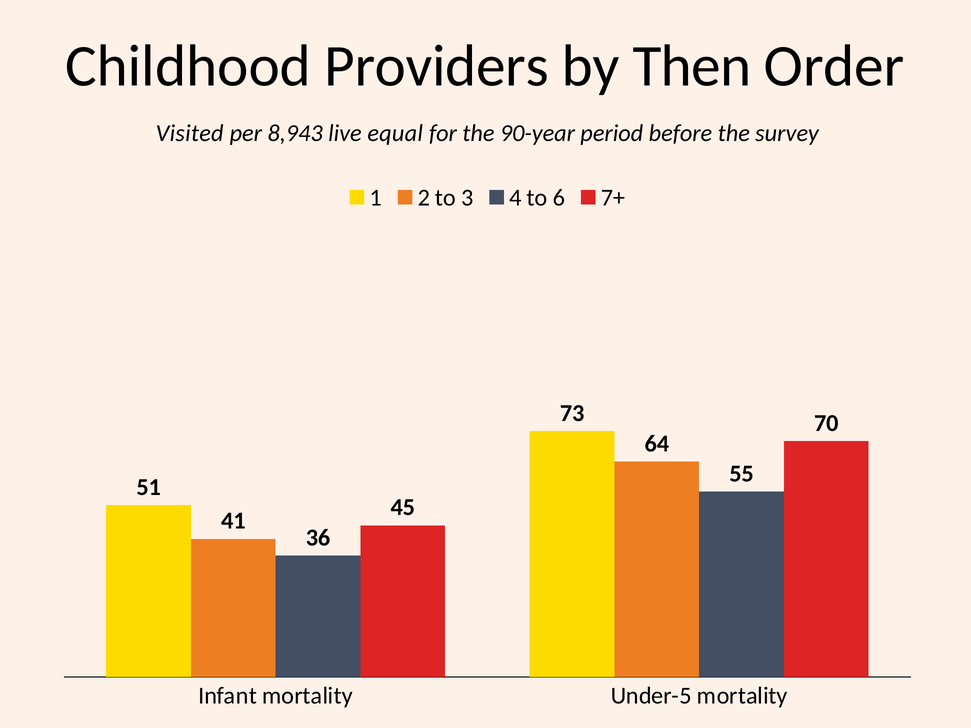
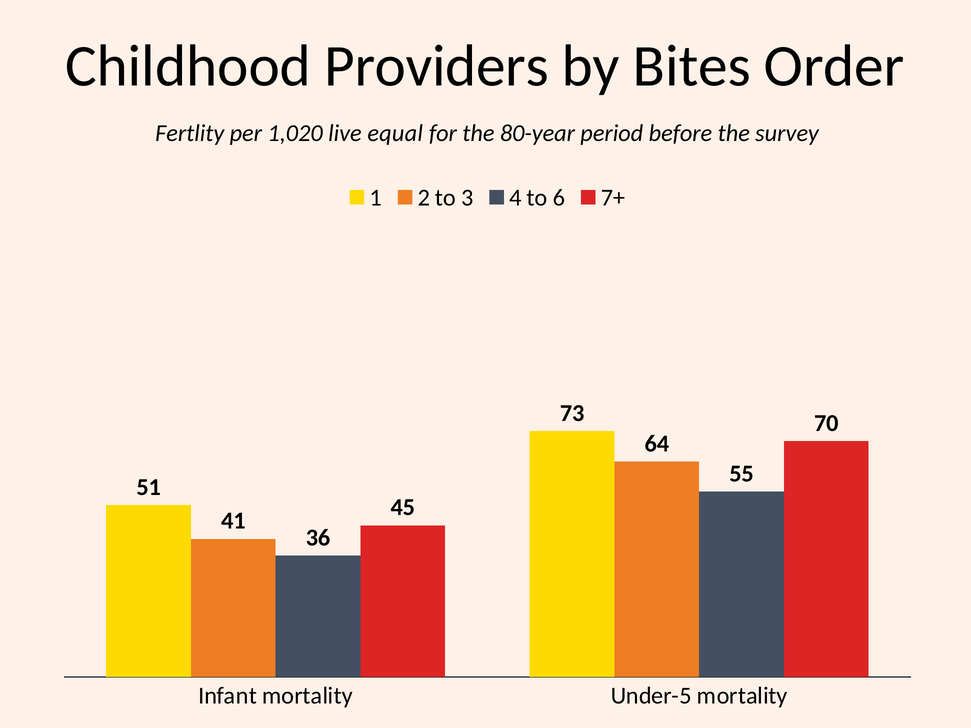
Then: Then -> Bites (692, 66)
Visited: Visited -> Fertlity (190, 133)
8,943: 8,943 -> 1,020 (295, 133)
90-year: 90-year -> 80-year (537, 133)
